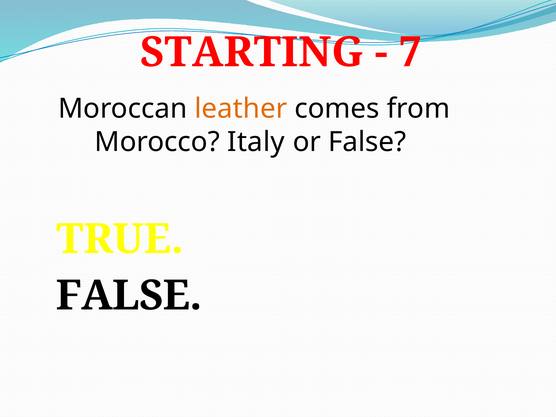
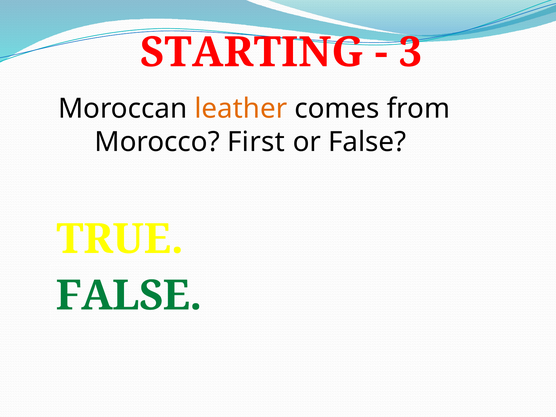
7: 7 -> 3 (410, 52)
Italy: Italy -> First (256, 142)
FALSE colour: black -> green (129, 296)
